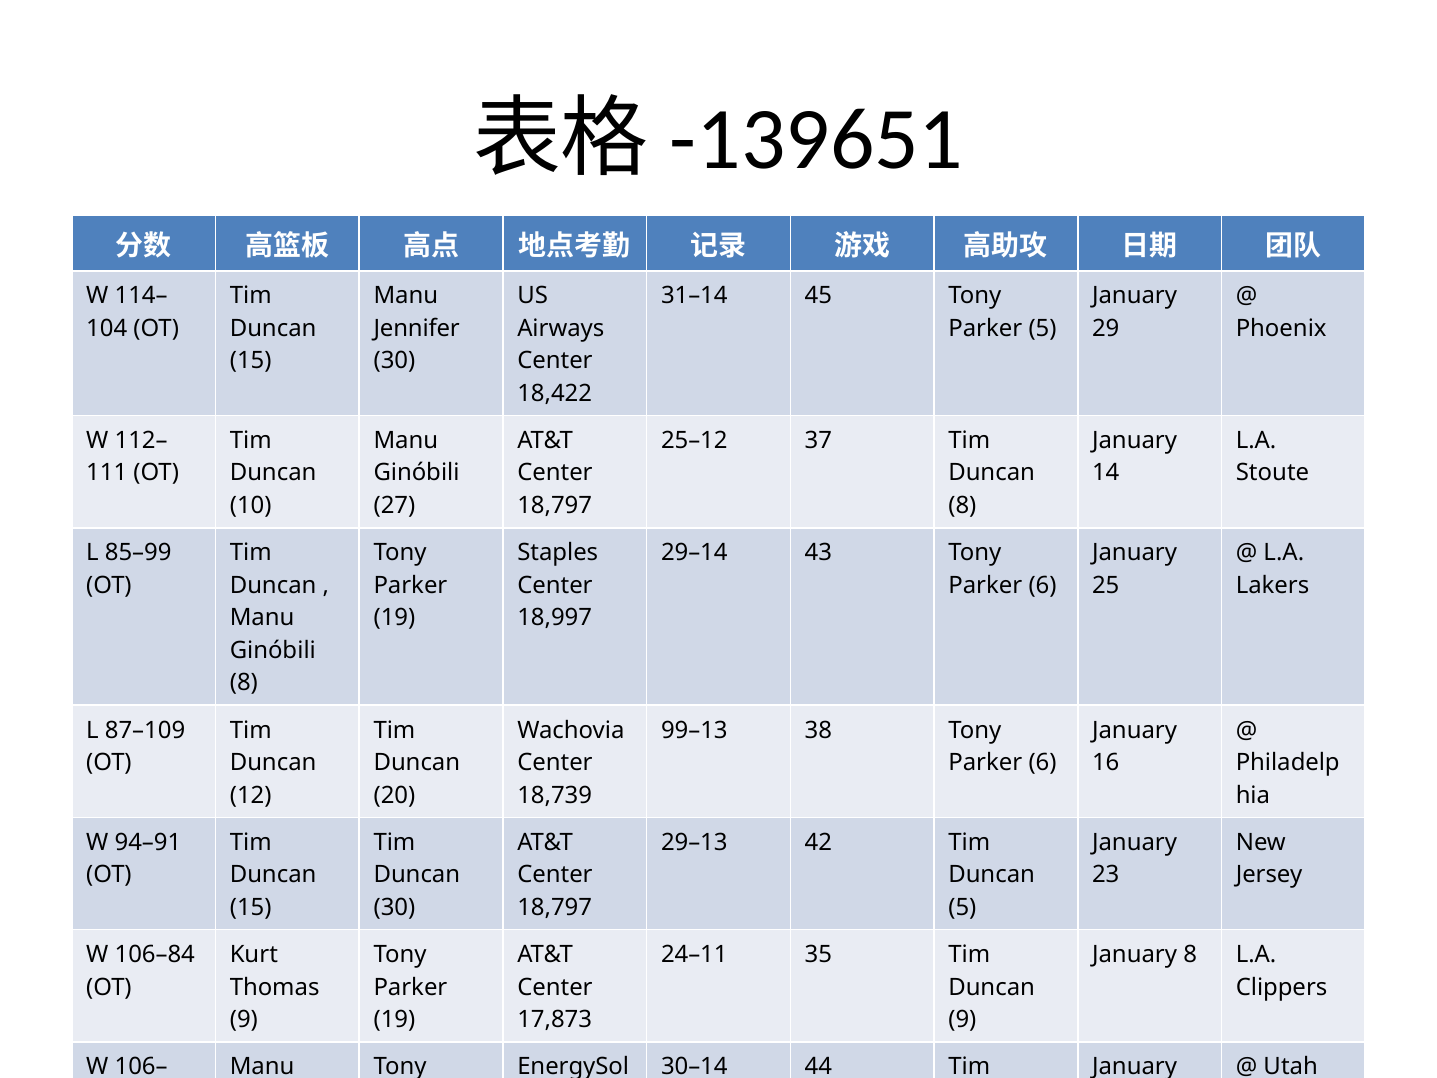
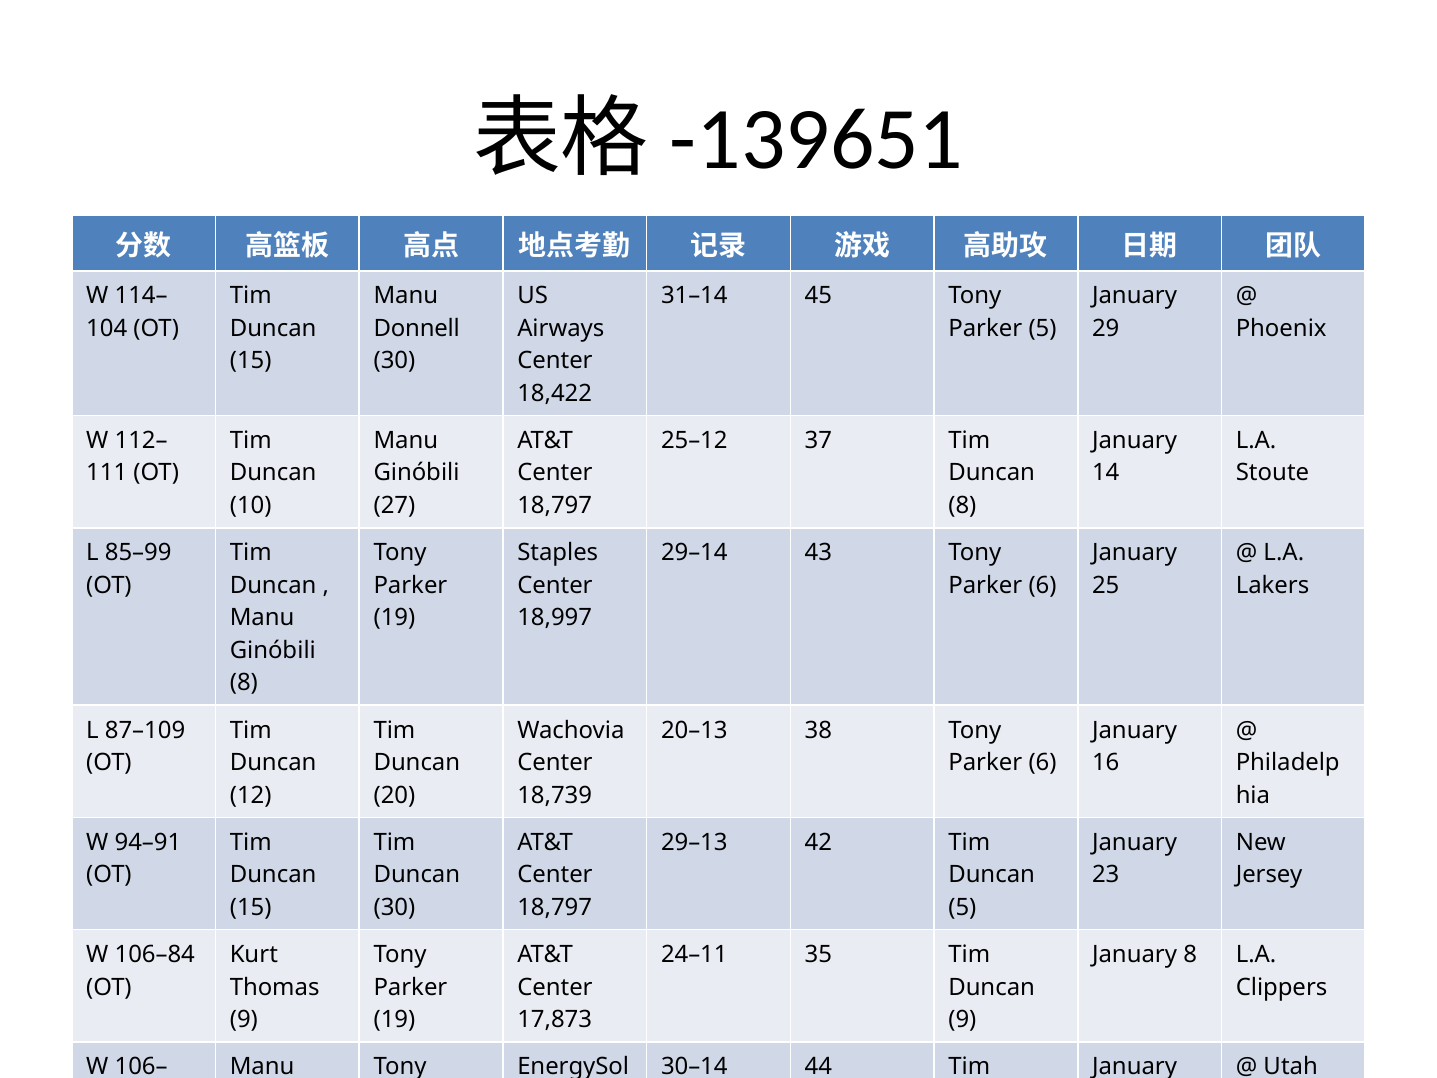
Jennifer: Jennifer -> Donnell (417, 328)
99–13: 99–13 -> 20–13 (694, 730)
